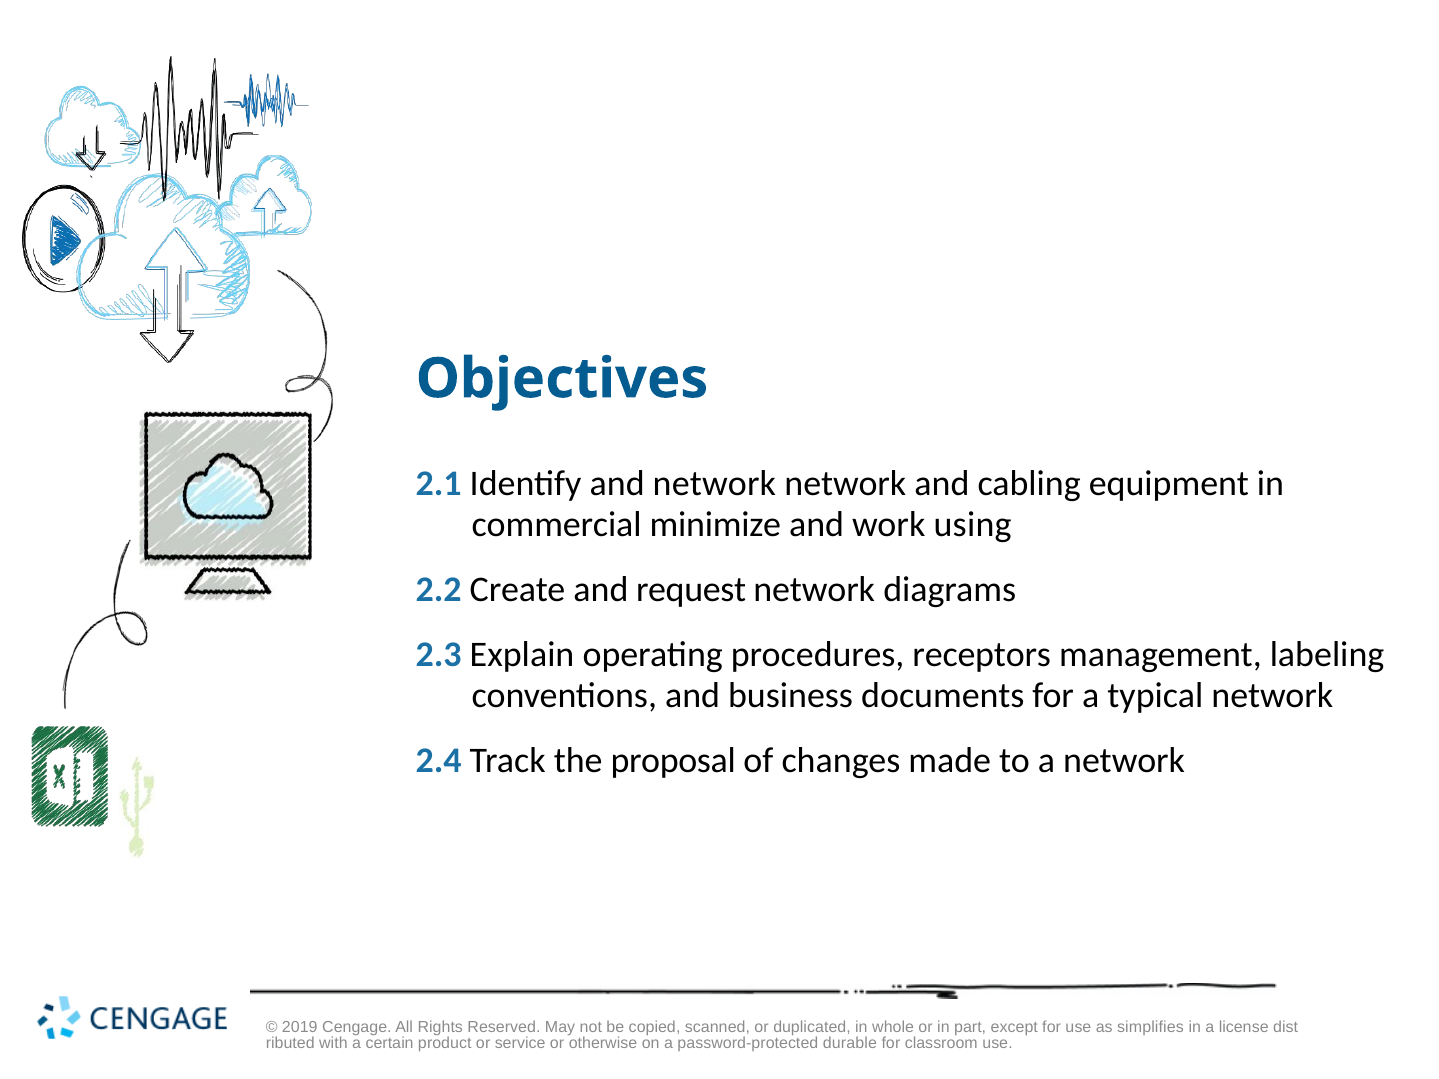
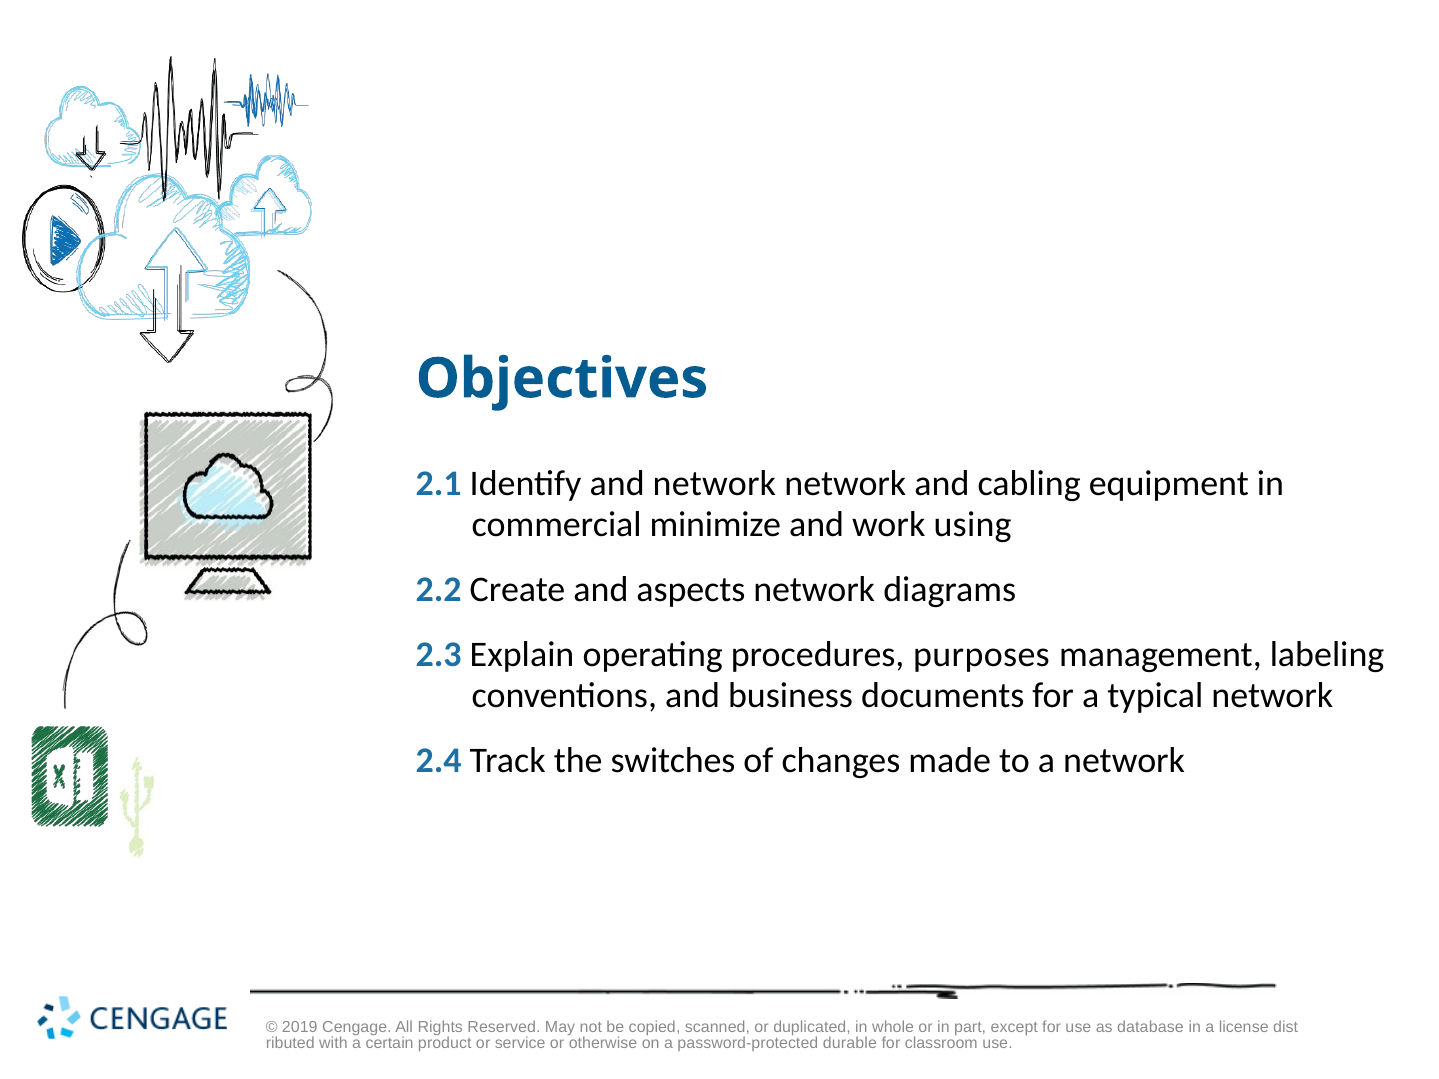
request: request -> aspects (691, 590)
receptors: receptors -> purposes (981, 655)
proposal: proposal -> switches (673, 761)
simplifies: simplifies -> database (1150, 1028)
